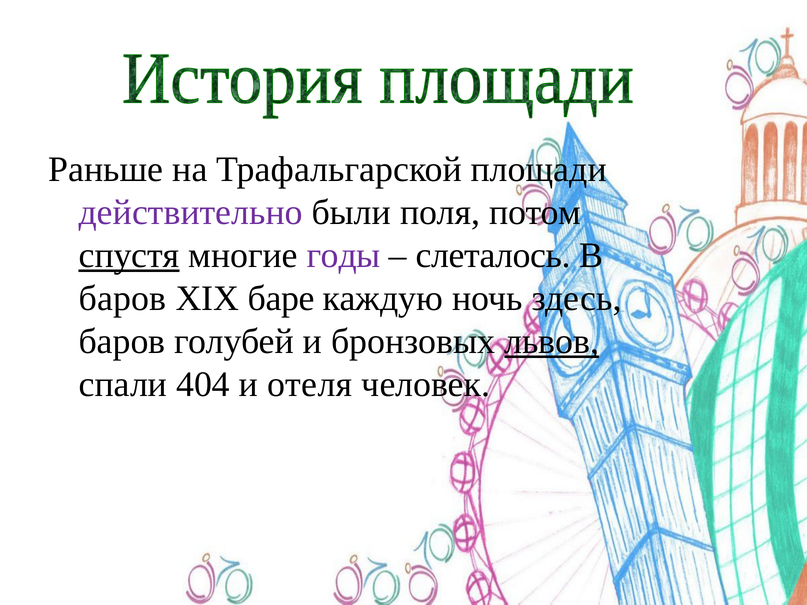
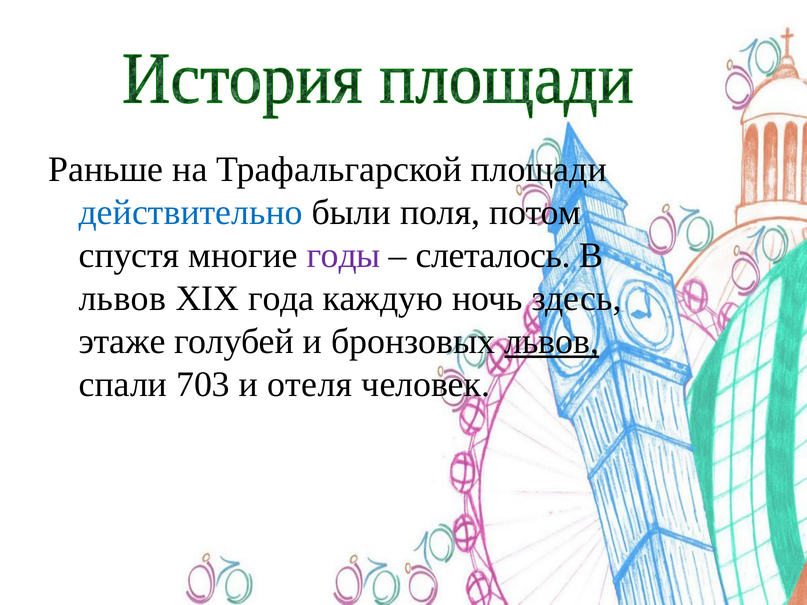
действительно colour: purple -> blue (191, 212)
спустя underline: present -> none (129, 255)
баров: баров -> львов (122, 298)
баре: баре -> года (281, 298)
баров: баров -> этаже (122, 341)
404: 404 -> 703 (203, 385)
